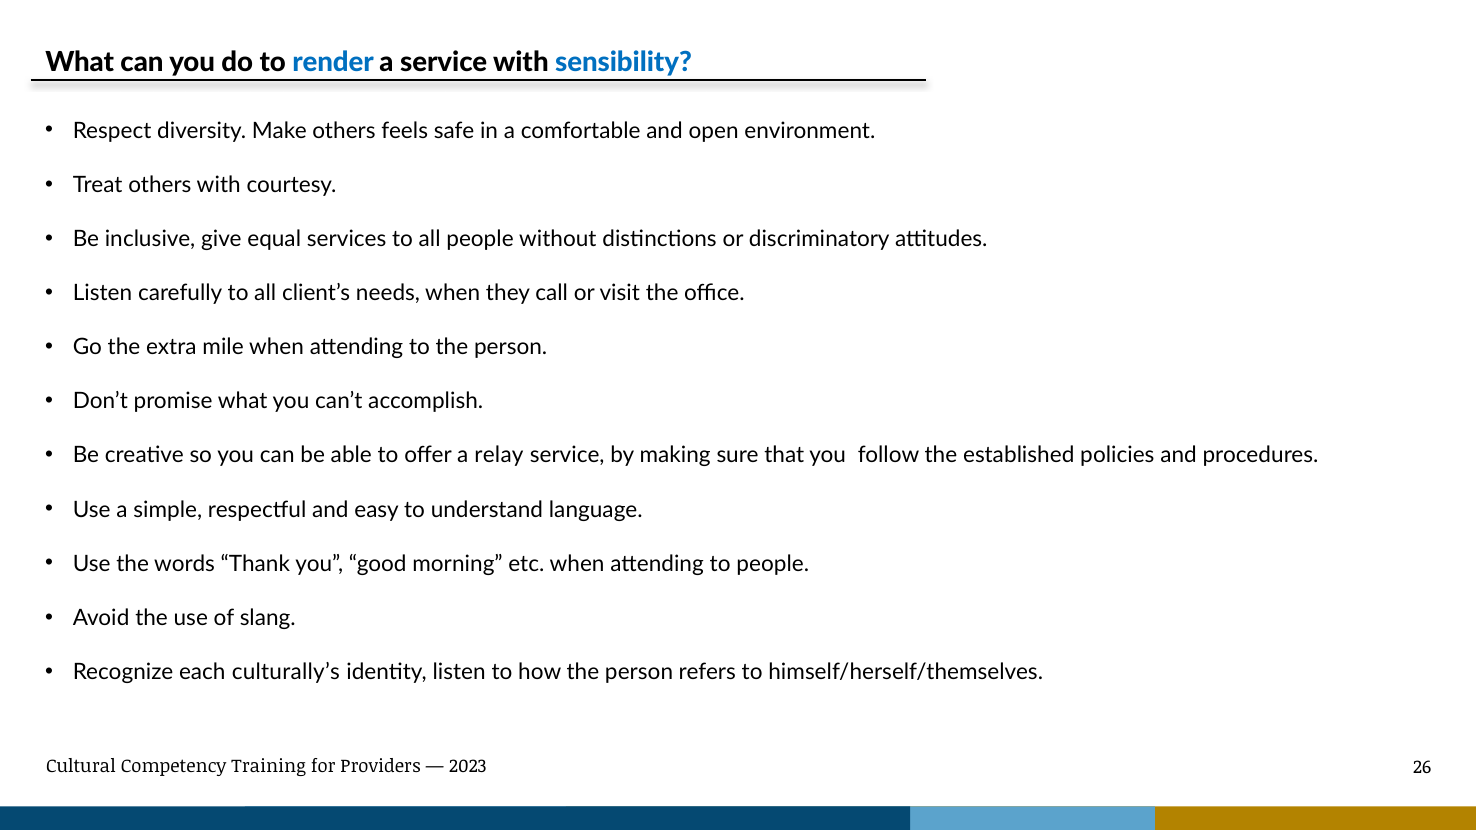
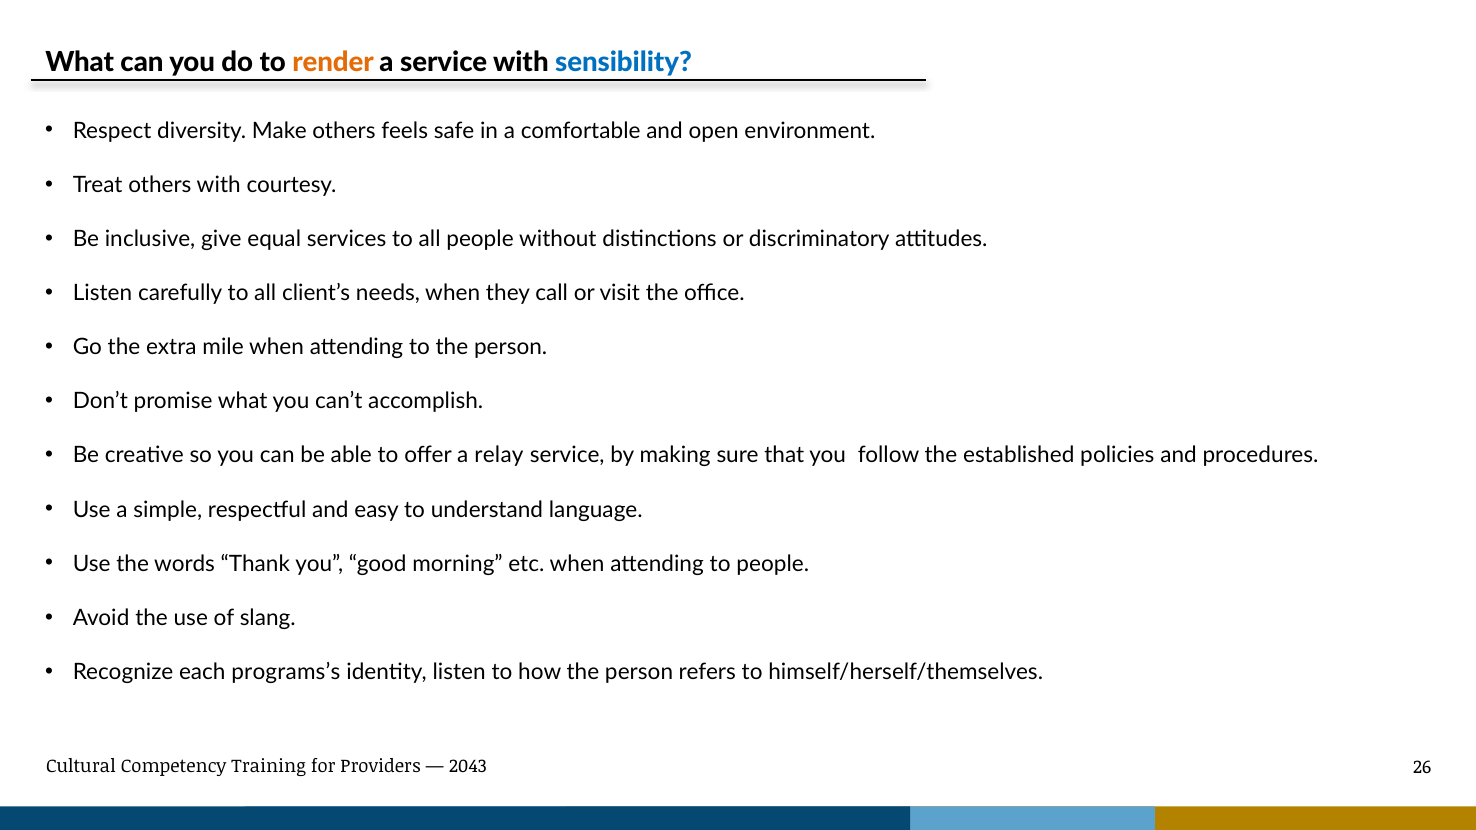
render colour: blue -> orange (333, 62)
culturally’s: culturally’s -> programs’s (286, 672)
2023: 2023 -> 2043 (468, 767)
